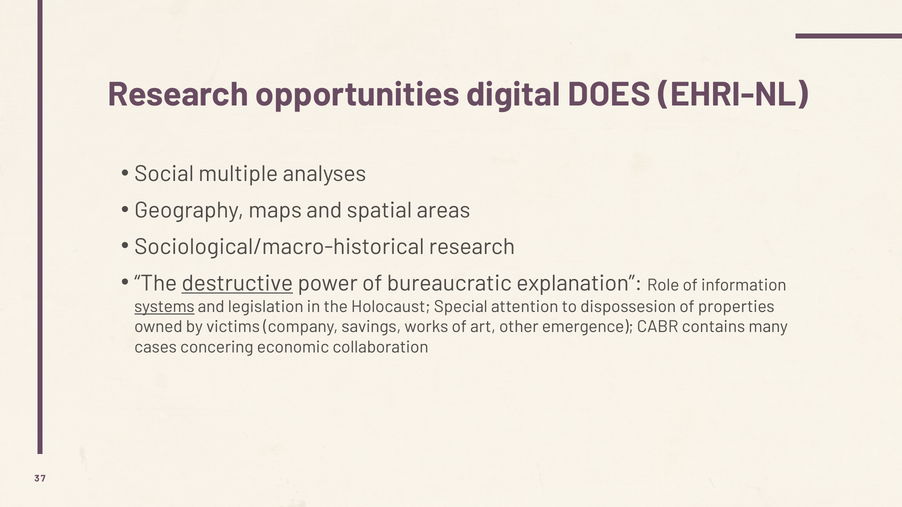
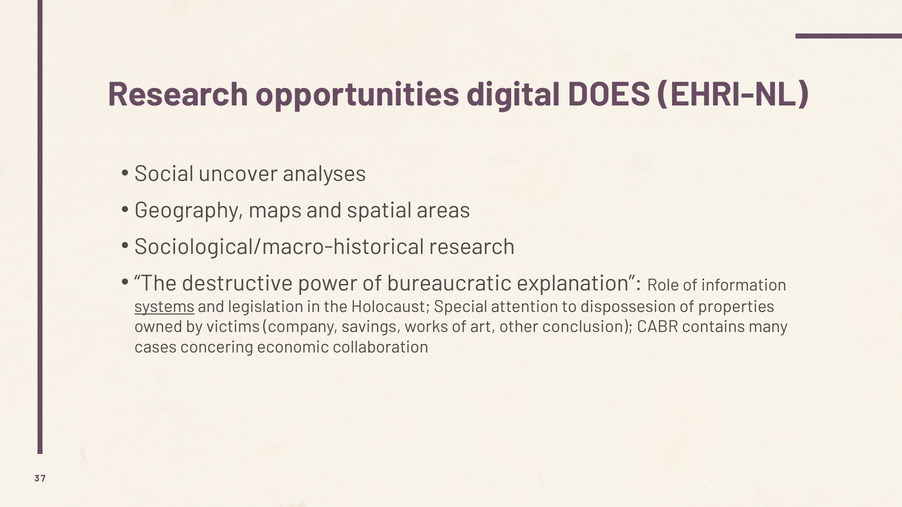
multiple: multiple -> uncover (238, 174)
destructive underline: present -> none (237, 283)
emergence: emergence -> conclusion (588, 327)
